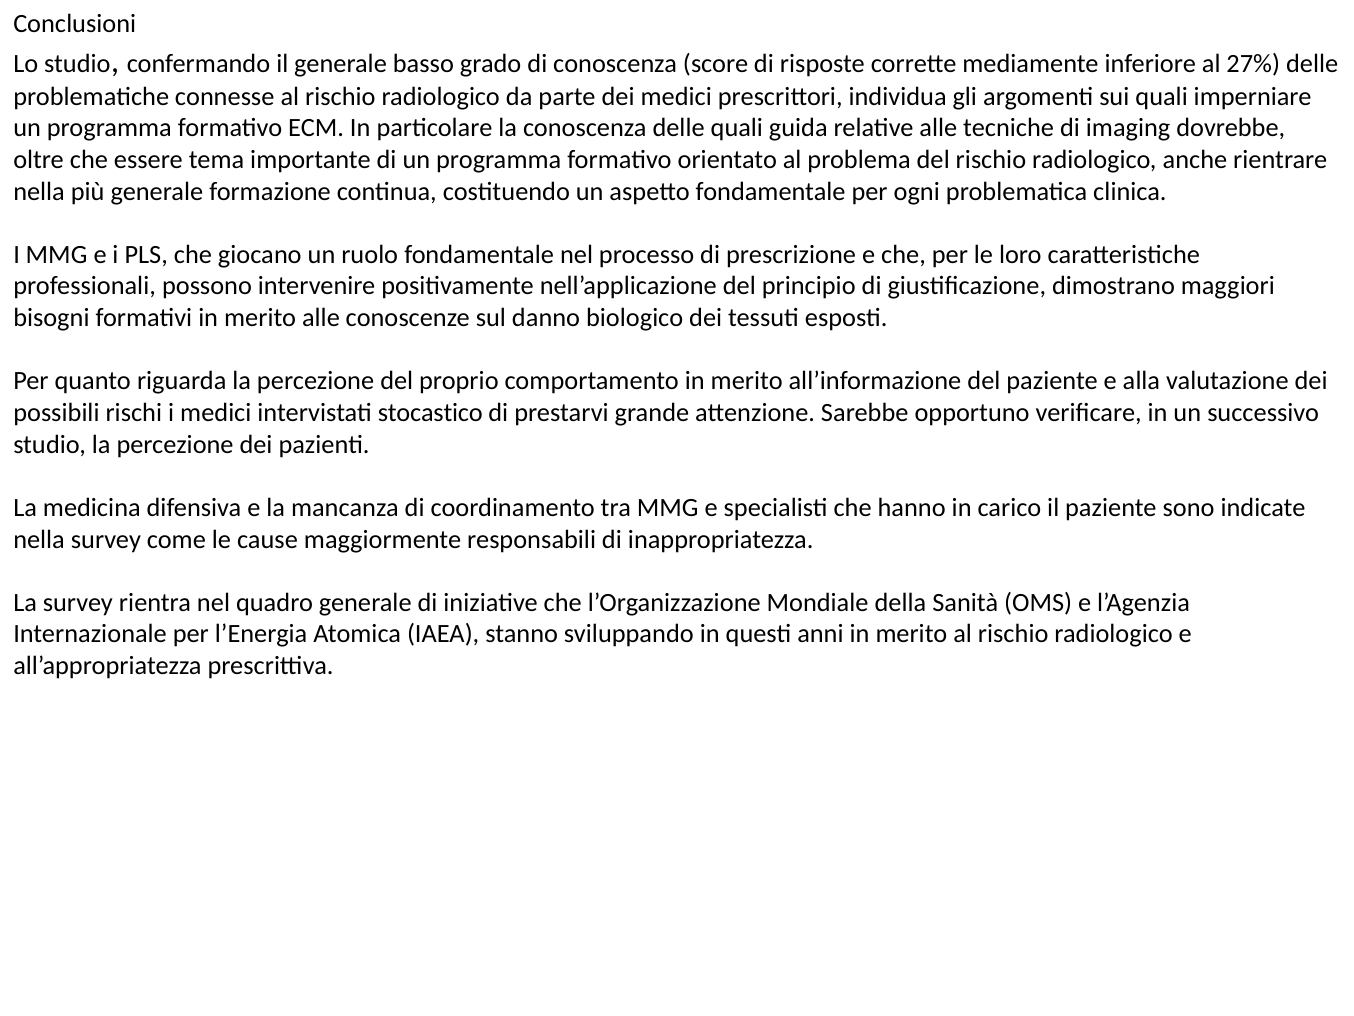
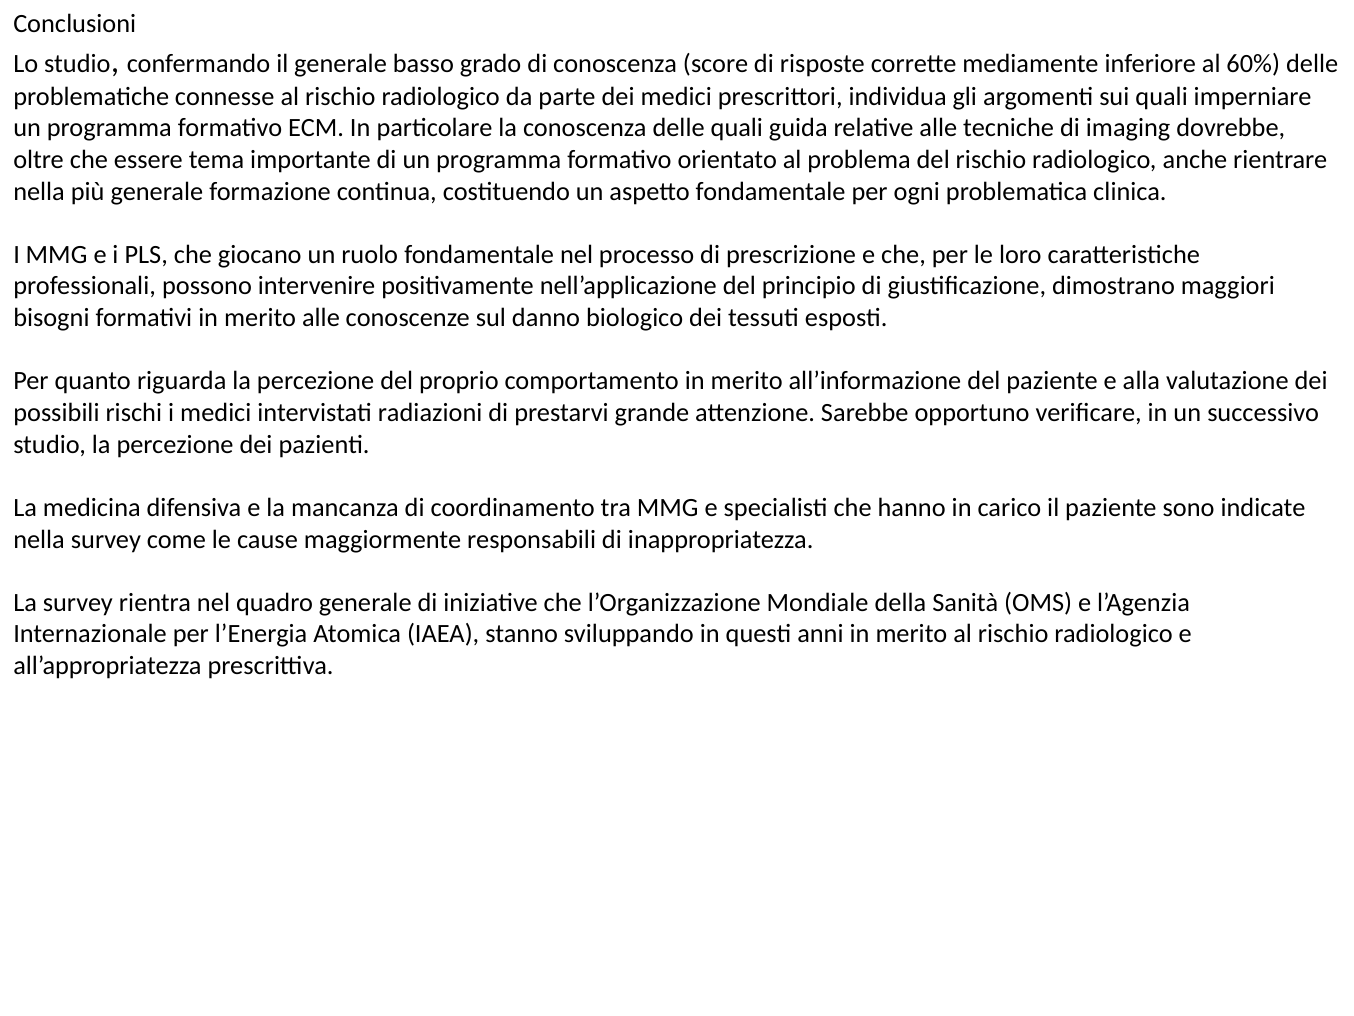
27%: 27% -> 60% (1253, 63)
stocastico: stocastico -> radiazioni (430, 413)
